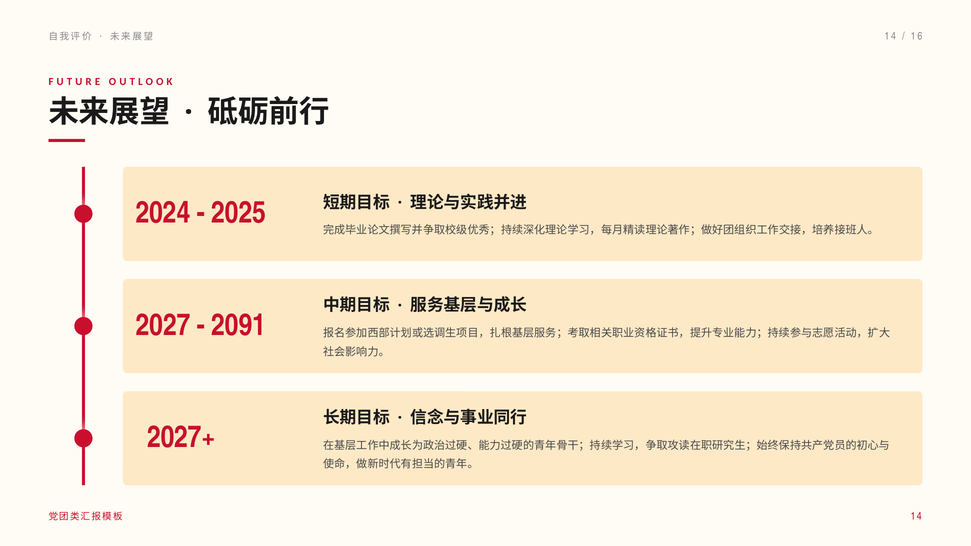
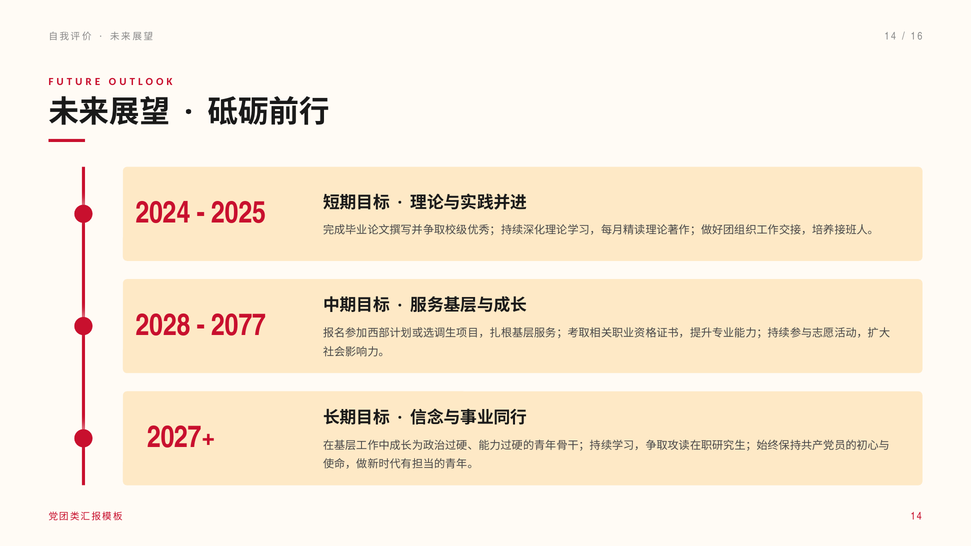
2027: 2027 -> 2028 (163, 325)
2091: 2091 -> 2077 (239, 325)
